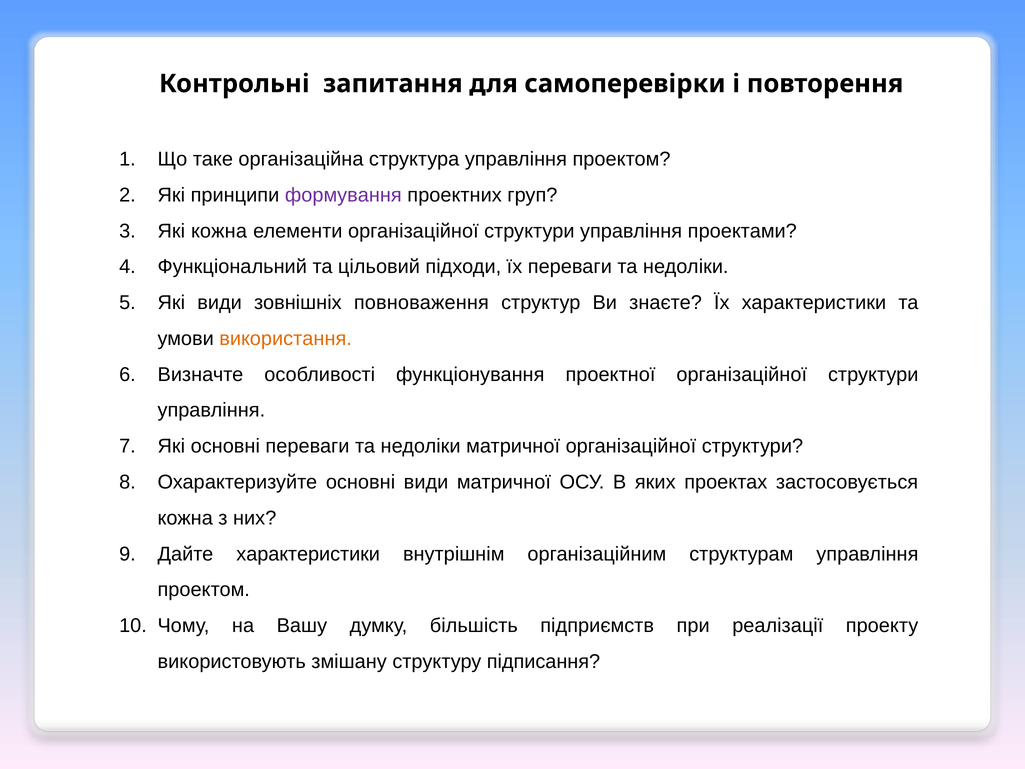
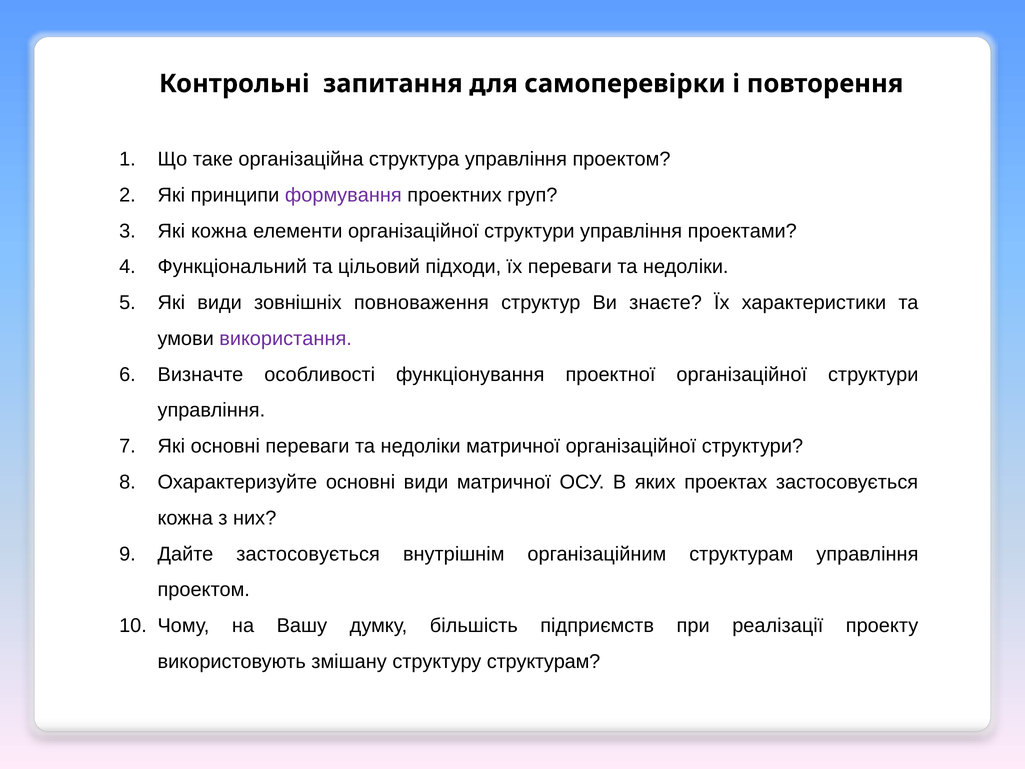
використання colour: orange -> purple (286, 338)
Дайте характеристики: характеристики -> застосовується (308, 554)
структуру підписання: підписання -> структурам (544, 661)
